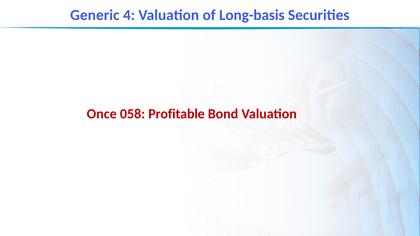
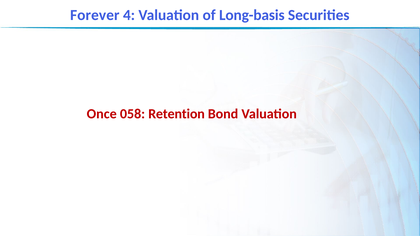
Generic: Generic -> Forever (95, 15)
Profitable: Profitable -> Retention (177, 114)
